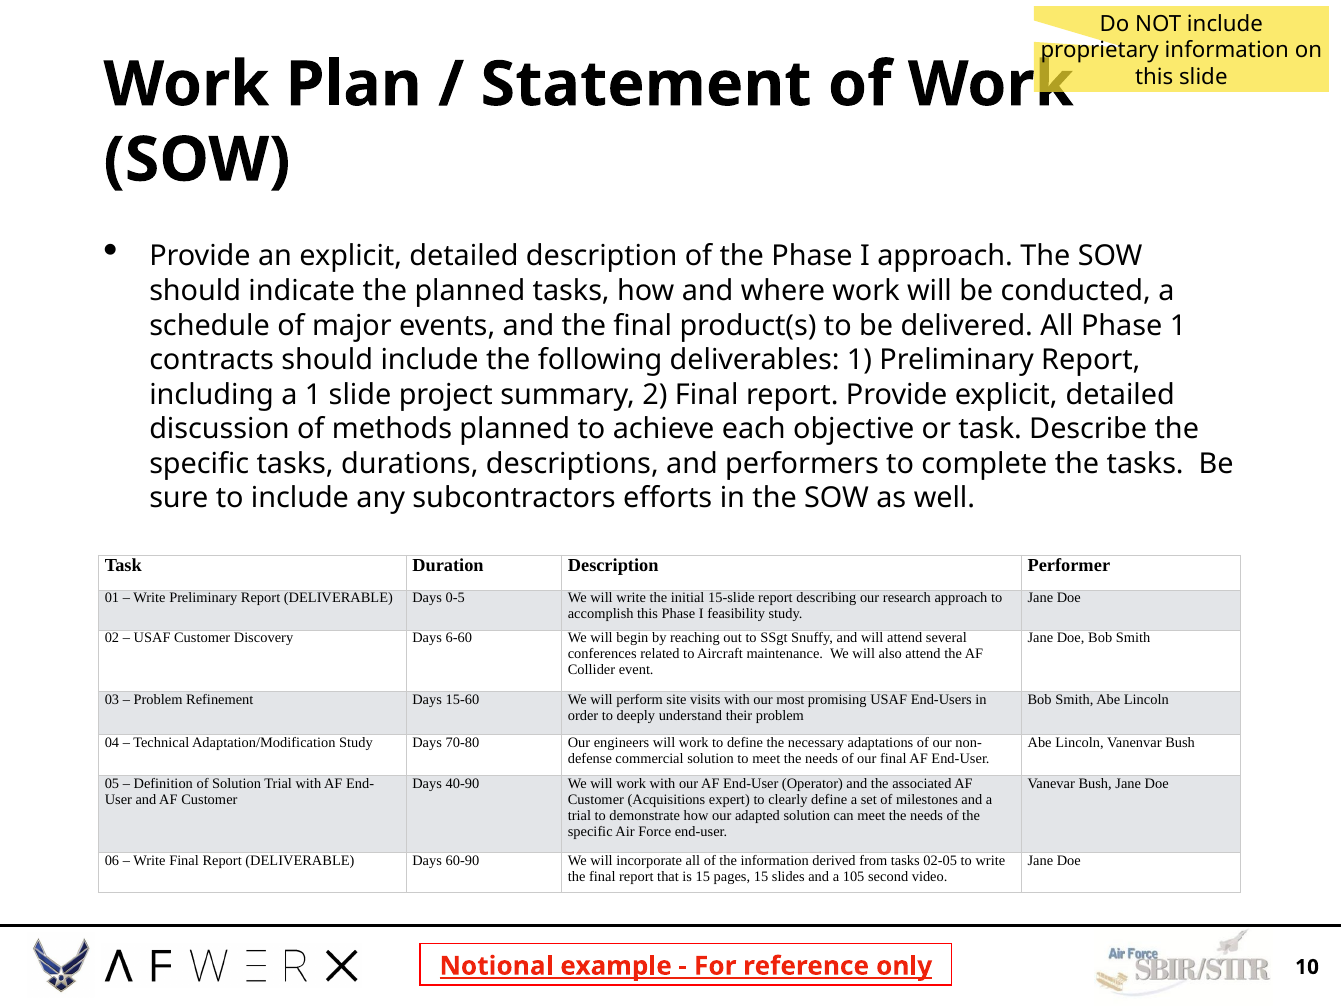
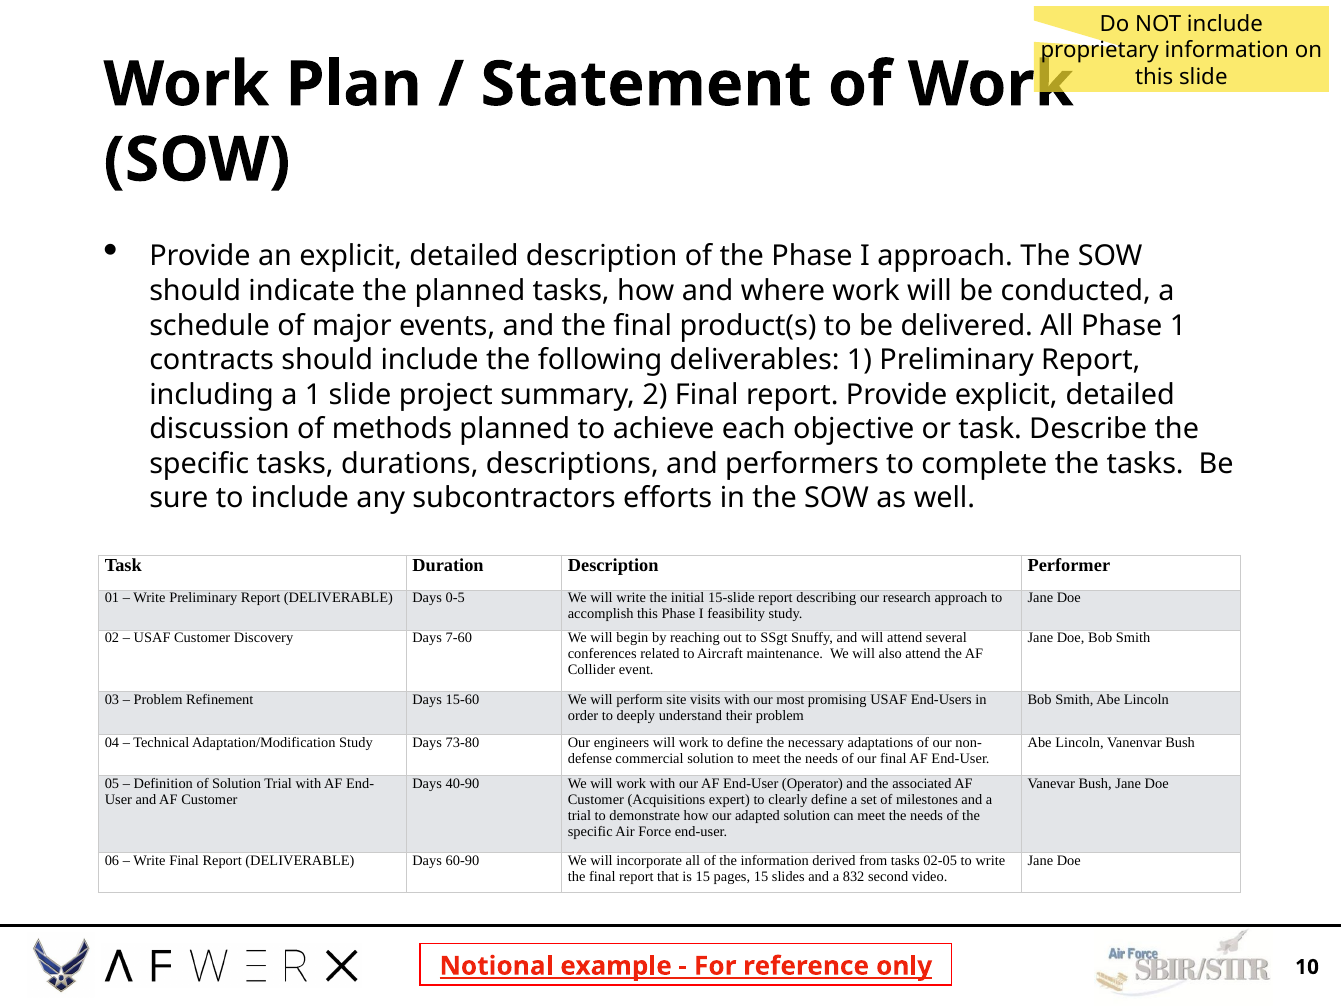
6-60: 6-60 -> 7-60 (459, 638)
70-80: 70-80 -> 73-80 (462, 743)
105: 105 -> 832 (854, 877)
